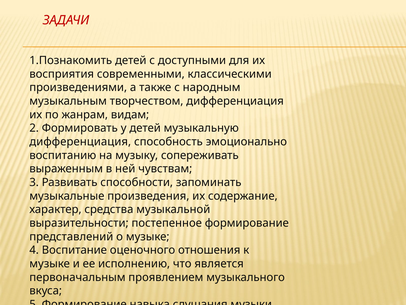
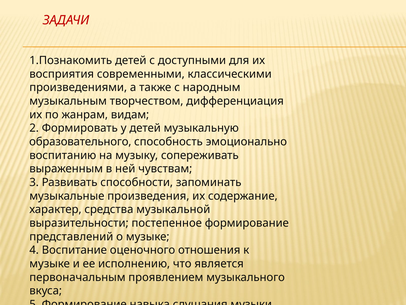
дифференциация: дифференциация -> образовательного (80, 142)
